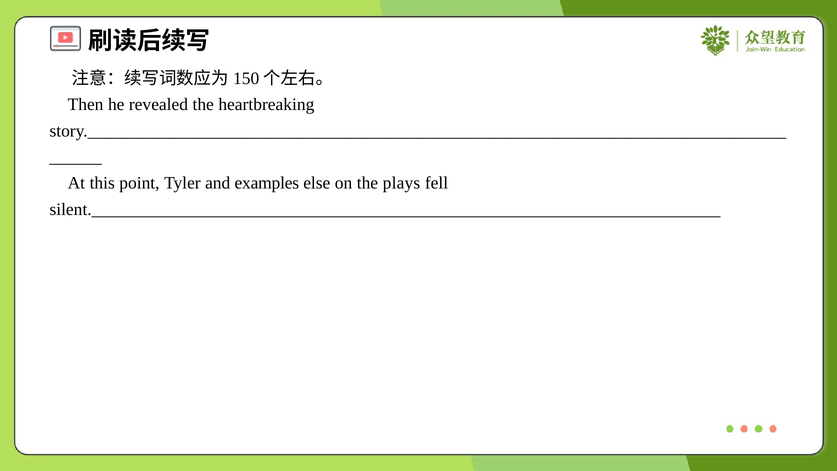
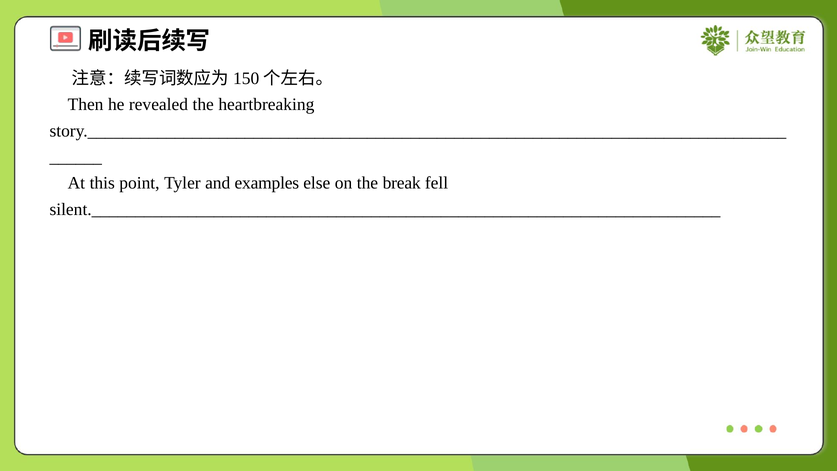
plays: plays -> break (402, 183)
